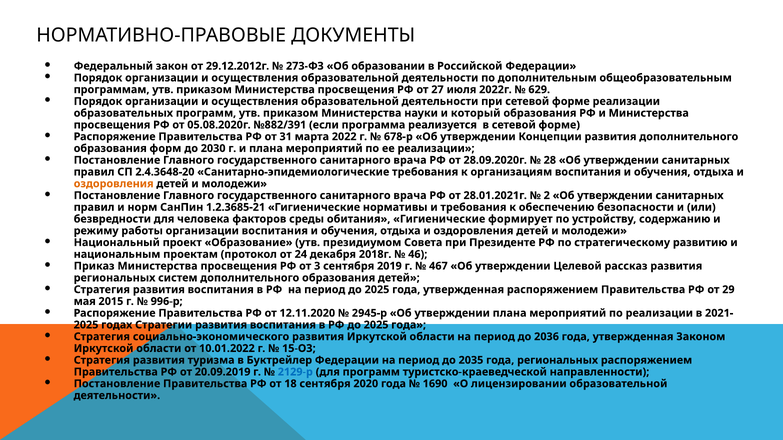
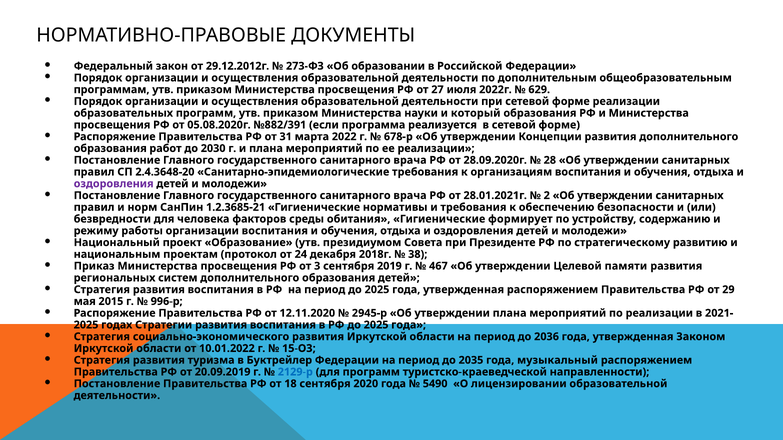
форм: форм -> работ (165, 149)
оздоровления colour: orange -> purple (114, 184)
46: 46 -> 38 (418, 255)
рассказ: рассказ -> памяти (626, 266)
года региональных: региональных -> музыкальный (558, 361)
1690: 1690 -> 5490 (435, 384)
